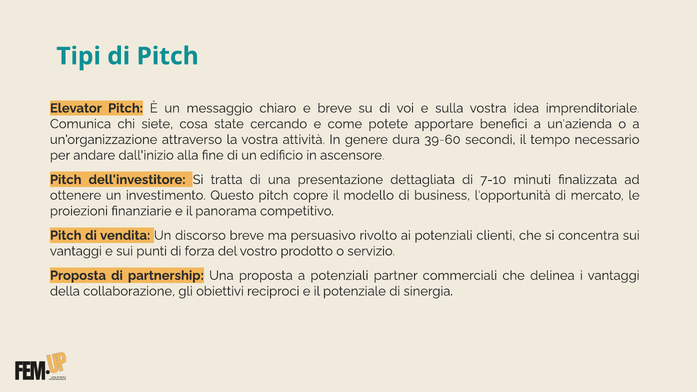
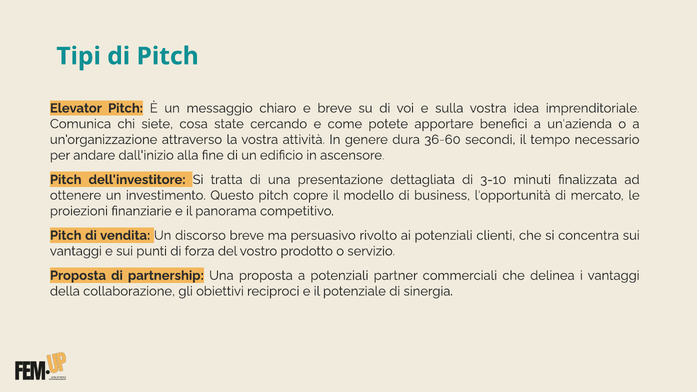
39-60: 39-60 -> 36-60 (442, 140)
7-10: 7-10 -> 3-10 (493, 180)
